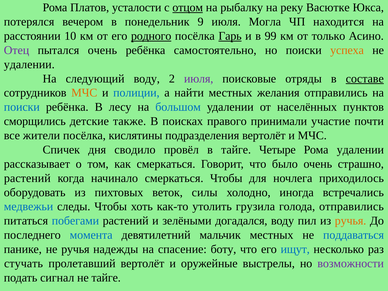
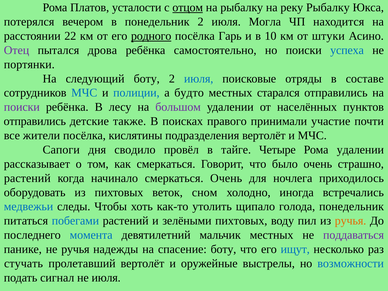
реку Васютке: Васютке -> Рыбалку (328, 7)
понедельник 9: 9 -> 2 (201, 22)
10: 10 -> 22 (70, 36)
Гарь underline: present -> none (230, 36)
99: 99 -> 10 (271, 36)
только: только -> штуки (328, 36)
пытался очень: очень -> дрова (102, 50)
успеха colour: orange -> blue (347, 50)
удалении: удалении -> портянки (29, 64)
следующий воду: воду -> боту (147, 79)
июля colour: purple -> blue (199, 79)
составе underline: present -> none (365, 79)
МЧС colour: orange -> blue (84, 93)
найти: найти -> будто (189, 93)
желания: желания -> старался (278, 93)
поиски colour: blue -> purple (22, 107)
большом colour: blue -> purple (178, 107)
сморщились: сморщились -> отправились (35, 121)
Спичек: Спичек -> Сапоги (61, 150)
смеркаться Чтобы: Чтобы -> Очень (226, 178)
силы: силы -> сном (205, 192)
грузила: грузила -> щипало (255, 207)
голода отправились: отправились -> понедельник (352, 207)
зелёными догадался: догадался -> пихтовых (241, 221)
поддаваться colour: blue -> purple (354, 235)
возможности colour: purple -> blue (351, 263)
не тайге: тайге -> июля (106, 278)
